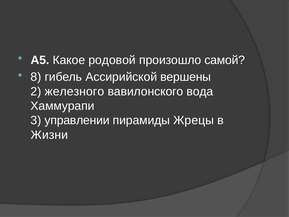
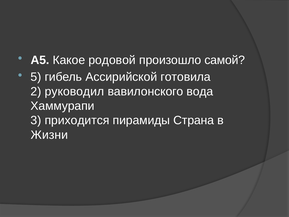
8: 8 -> 5 (36, 77)
вершены: вершены -> готовила (186, 77)
железного: железного -> руководил (74, 91)
управлении: управлении -> приходится (77, 120)
Жрецы: Жрецы -> Страна (194, 120)
